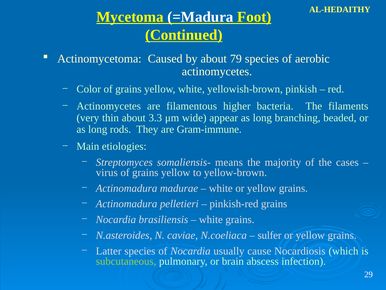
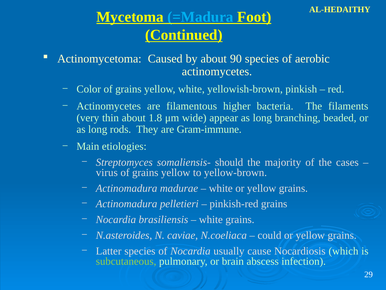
=Madura colour: white -> light blue (200, 17)
79: 79 -> 90 (236, 59)
3.3: 3.3 -> 1.8 (155, 118)
means: means -> should (229, 162)
sulfer: sulfer -> could (269, 235)
